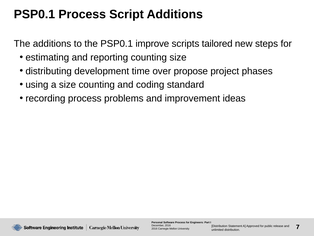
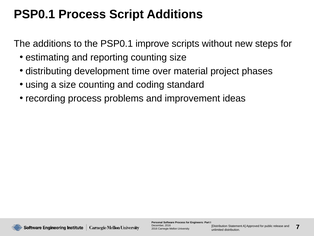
tailored: tailored -> without (217, 44)
propose: propose -> material (191, 71)
